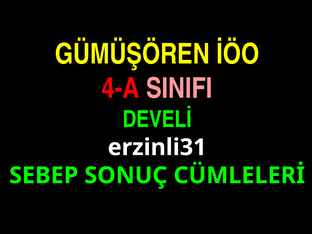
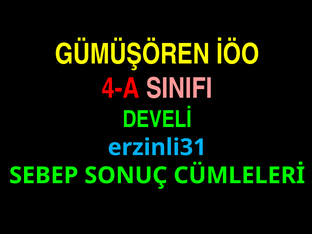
erzinli31 colour: white -> light blue (157, 147)
